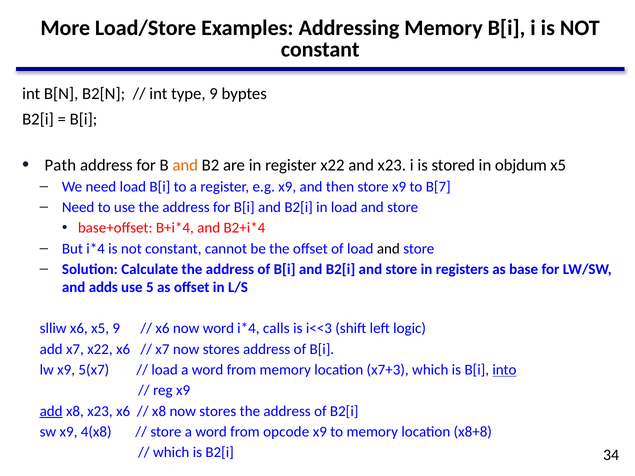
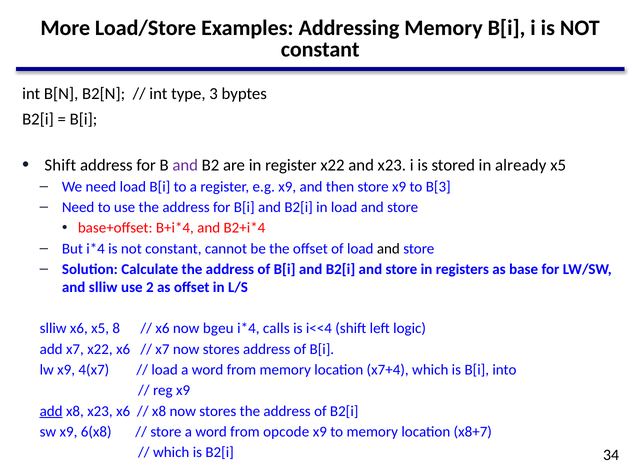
type 9: 9 -> 3 (214, 94)
Path: Path -> Shift (60, 165)
and colour: orange -> purple (185, 165)
objdum: objdum -> already (521, 165)
B[7: B[7 -> B[3 (438, 187)
and adds: adds -> slliw (103, 287)
5: 5 -> 2 (150, 287)
x5 9: 9 -> 8 (116, 329)
now word: word -> bgeu (218, 329)
i<<3: i<<3 -> i<<4 (319, 329)
5(x7: 5(x7 -> 4(x7 (94, 370)
x7+3: x7+3 -> x7+4 (388, 370)
into underline: present -> none (504, 370)
4(x8: 4(x8 -> 6(x8 (96, 432)
x8+8: x8+8 -> x8+7 (473, 432)
